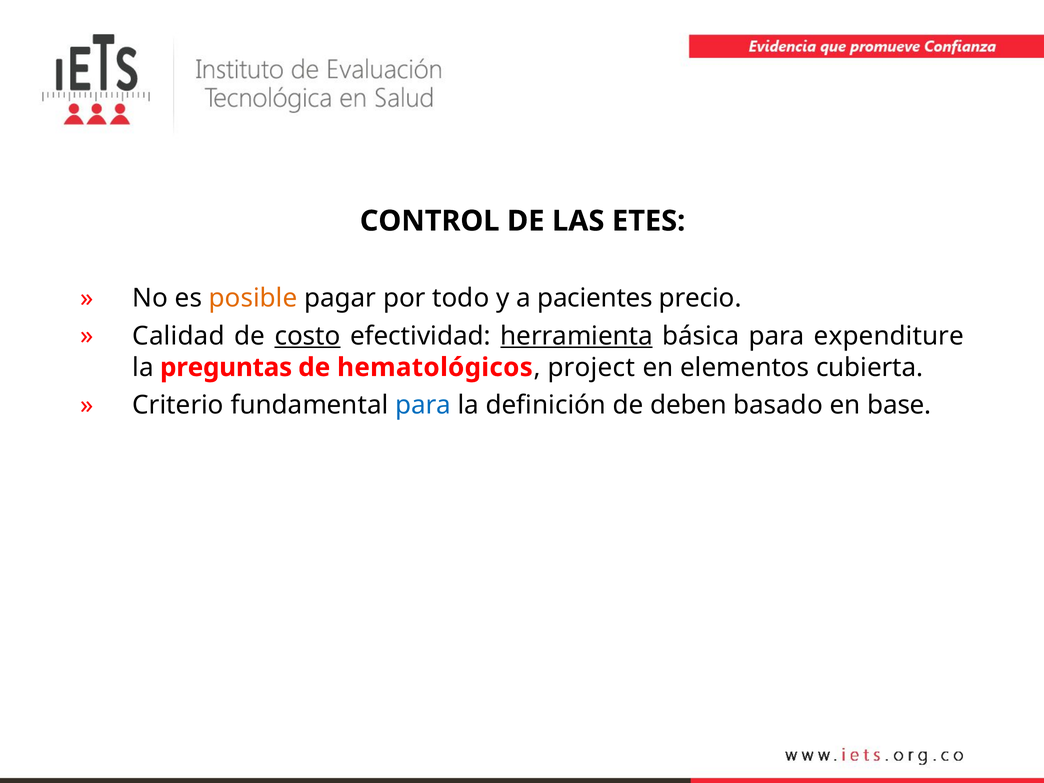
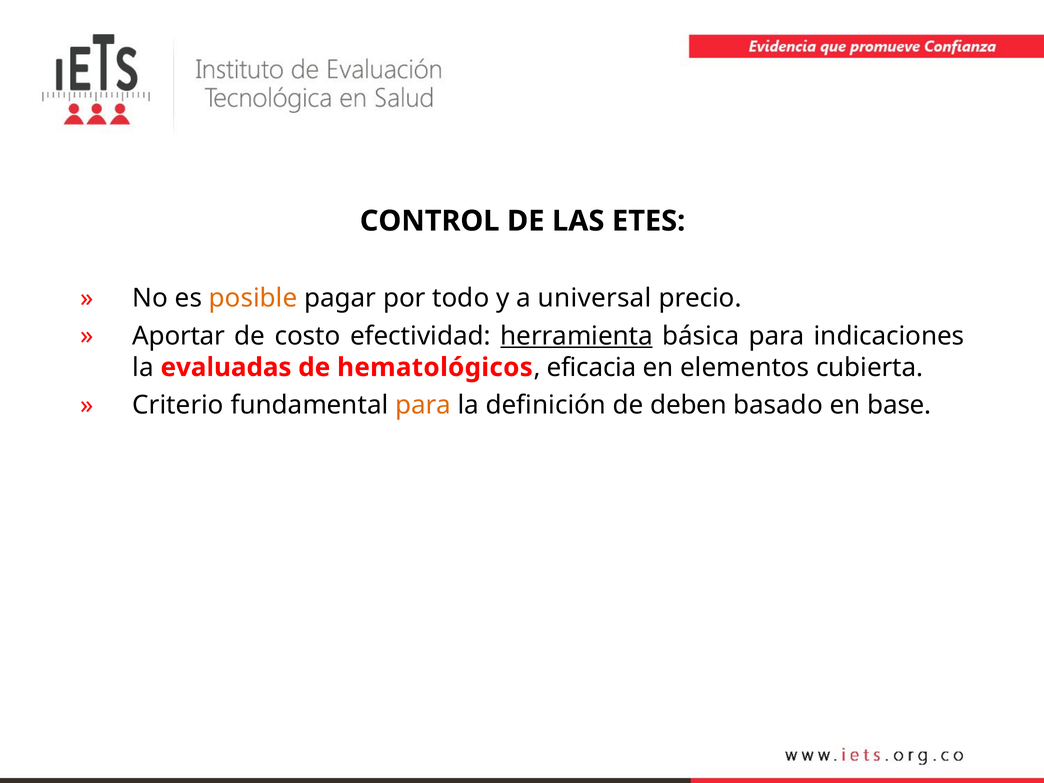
pacientes: pacientes -> universal (595, 298)
Calidad: Calidad -> Aportar (179, 336)
costo underline: present -> none (308, 336)
expenditure: expenditure -> indicaciones (889, 336)
preguntas: preguntas -> evaluadas (226, 367)
project: project -> eficacia (592, 367)
para colour: blue -> orange (423, 405)
